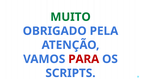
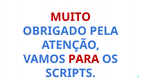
MUITO colour: green -> red (71, 17)
